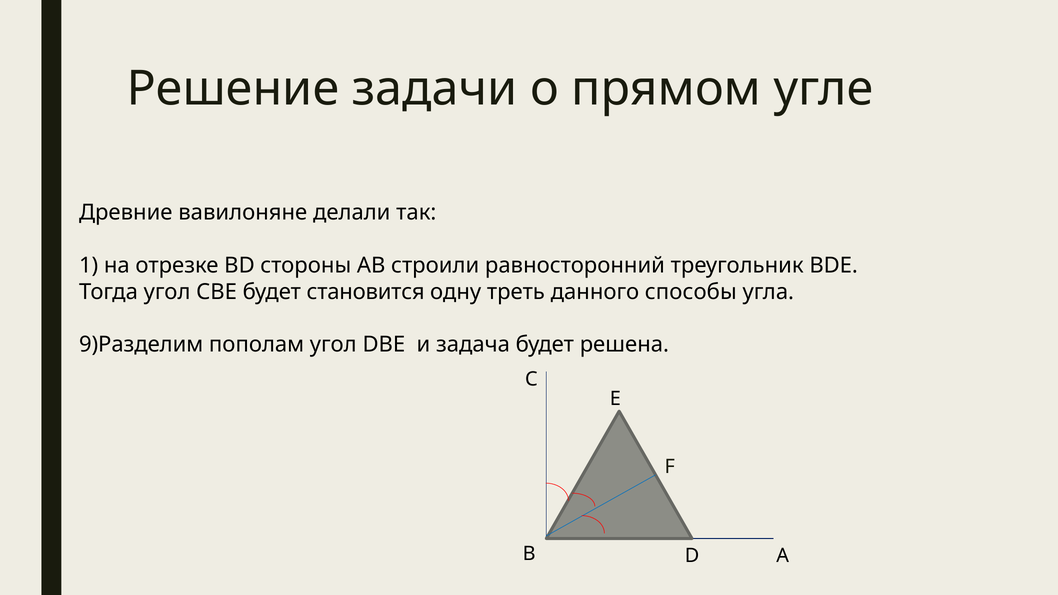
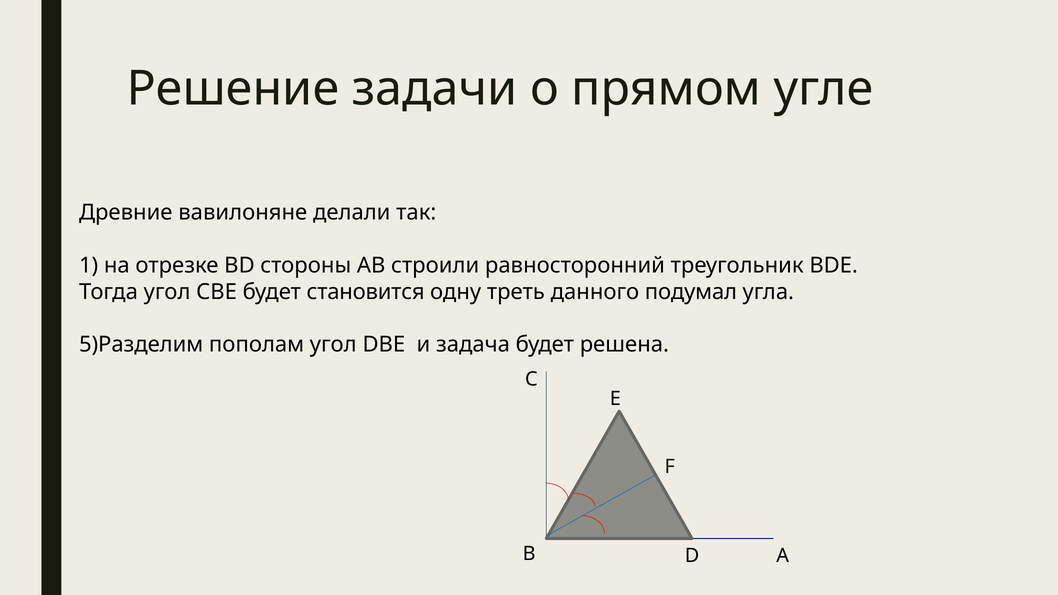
способы: способы -> подумал (691, 292)
9)Разделим: 9)Разделим -> 5)Разделим (141, 345)
